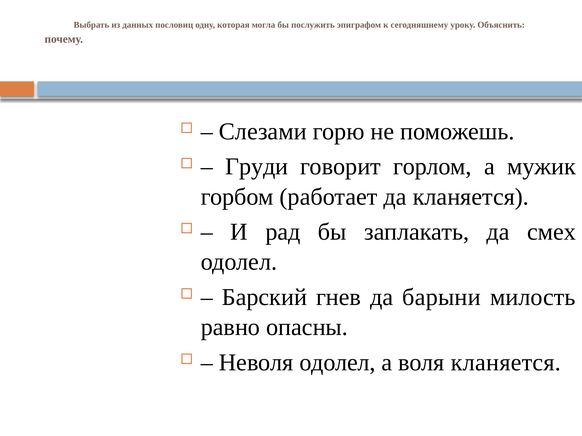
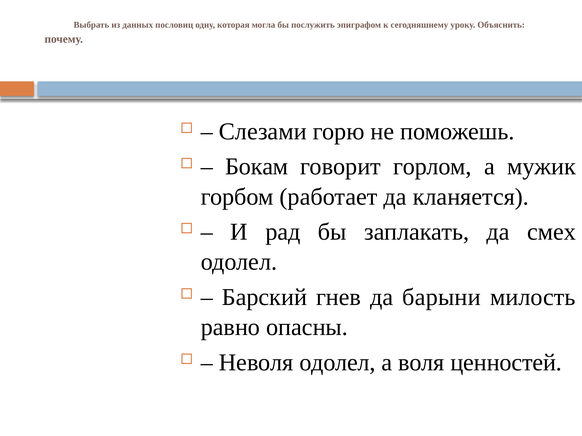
Груди: Груди -> Бокам (257, 167)
воля кланяется: кланяется -> ценностей (506, 363)
